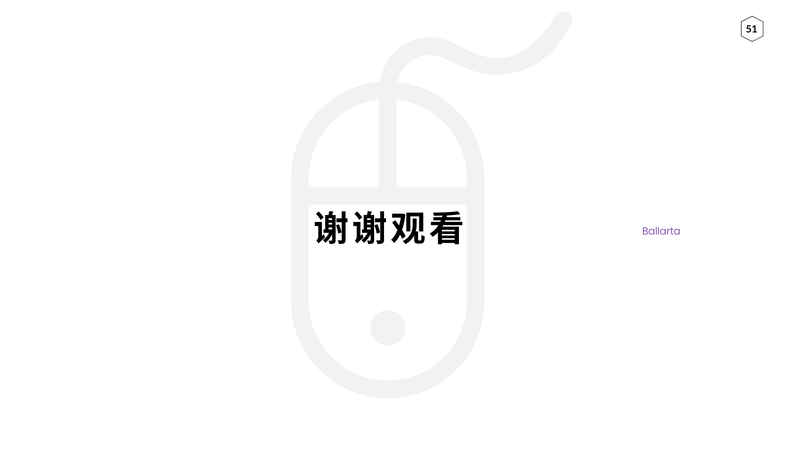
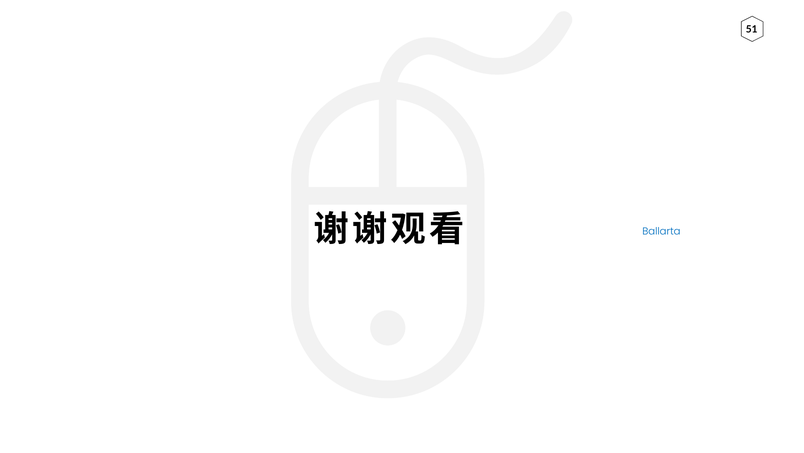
Ballarta colour: purple -> blue (661, 231)
